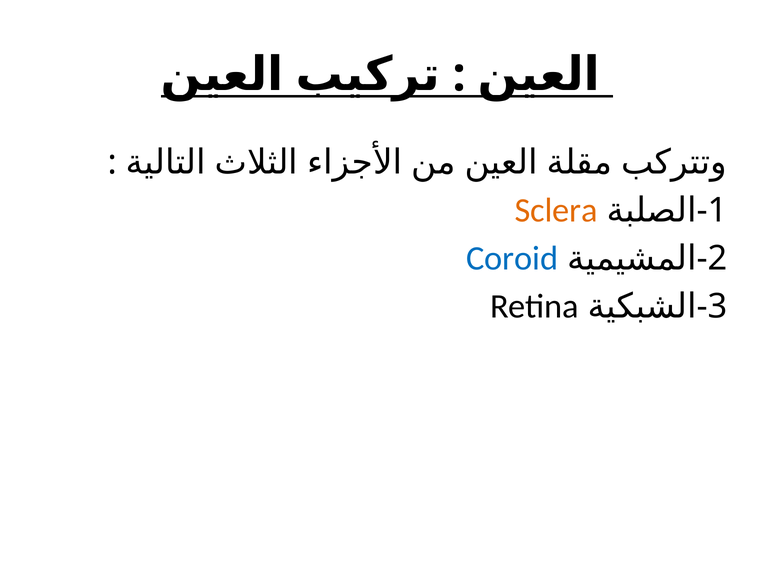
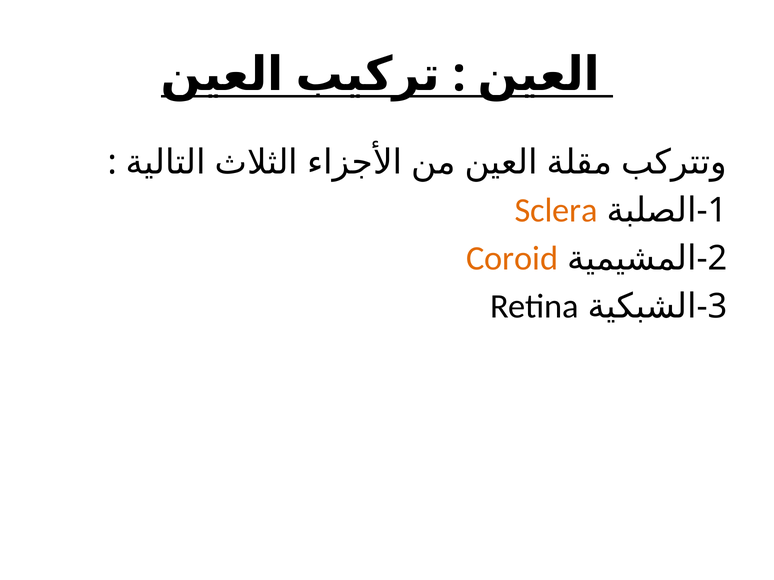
Coroid colour: blue -> orange (512, 259)
